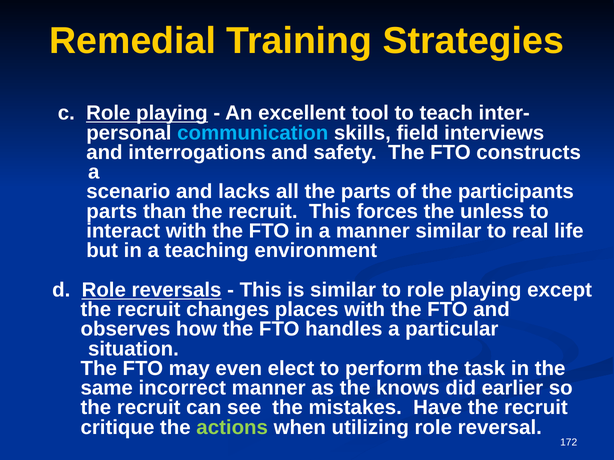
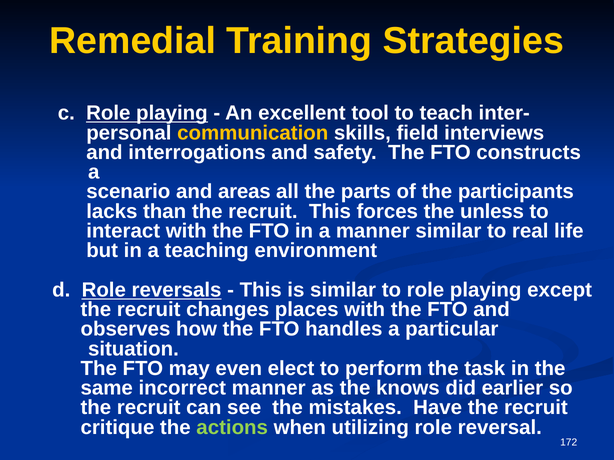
communication colour: light blue -> yellow (253, 133)
lacks: lacks -> areas (244, 192)
parts: parts -> lacks (112, 212)
